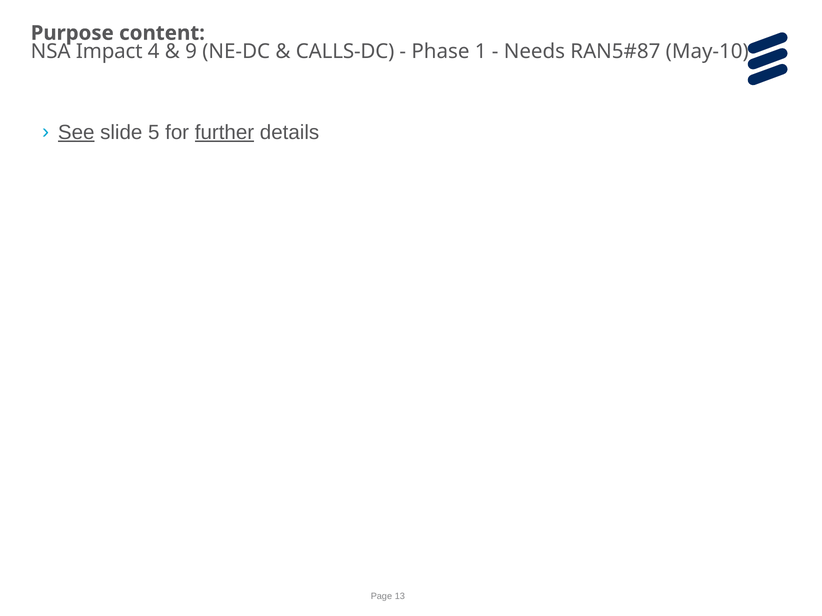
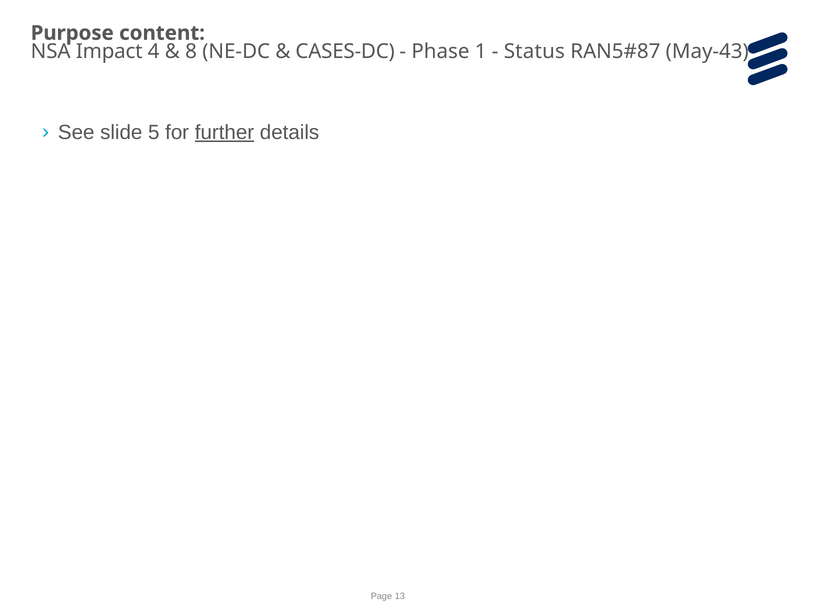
9: 9 -> 8 (191, 52)
CALLS-DC: CALLS-DC -> CASES-DC (345, 52)
Needs: Needs -> Status (534, 52)
May-10: May-10 -> May-43 (707, 52)
See underline: present -> none (76, 133)
